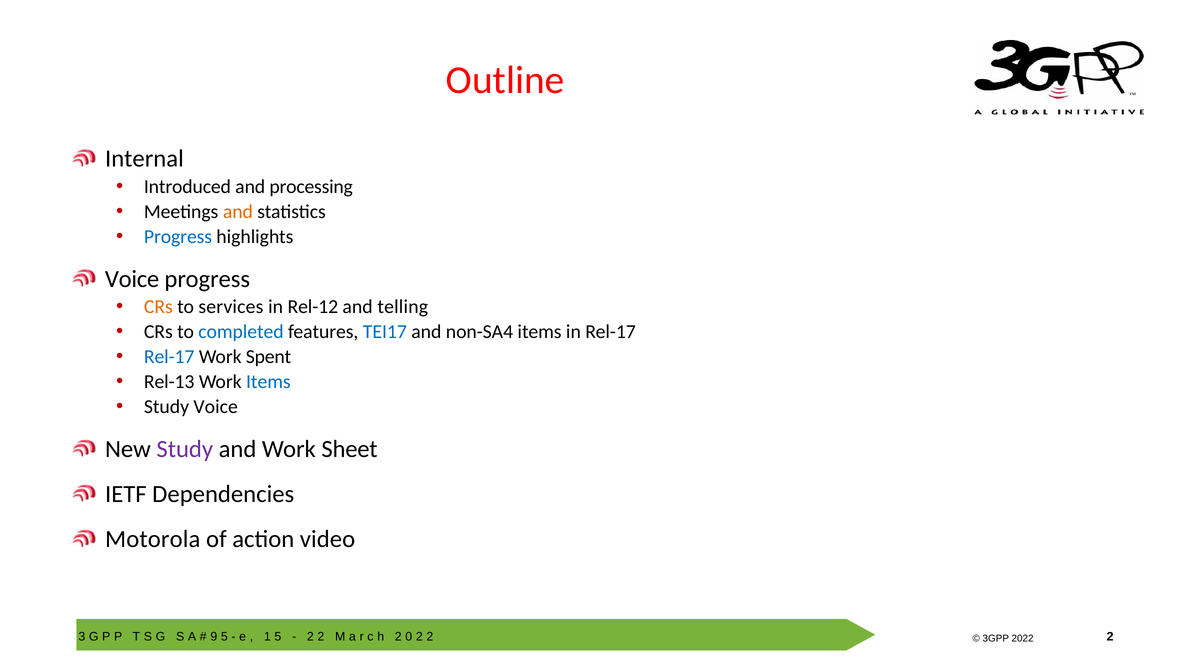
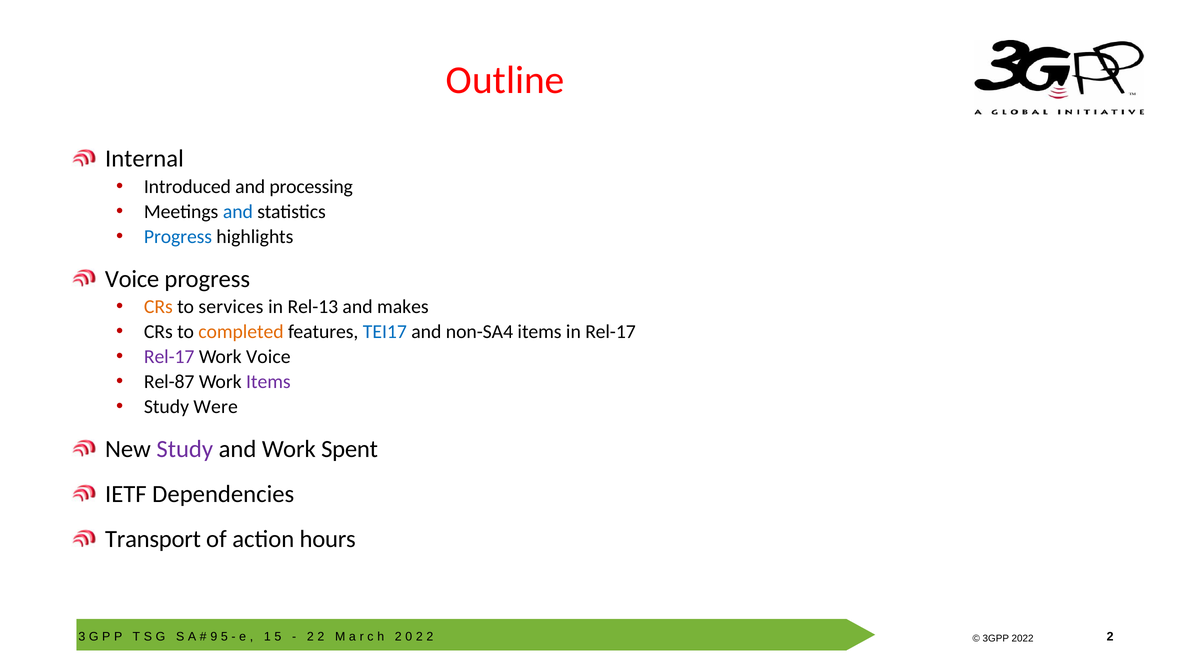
and colour: orange -> blue (238, 212)
Rel-12: Rel-12 -> Rel-13 (313, 307)
telling: telling -> makes (403, 307)
completed colour: blue -> orange (241, 332)
Rel-17 colour: blue -> purple (169, 357)
Work Spent: Spent -> Voice (268, 357)
Rel-13: Rel-13 -> Rel-87 (169, 382)
Items colour: blue -> purple (268, 382)
Study Voice: Voice -> Were (216, 407)
Sheet: Sheet -> Spent (350, 449)
Motorola: Motorola -> Transport (153, 539)
video: video -> hours (328, 539)
